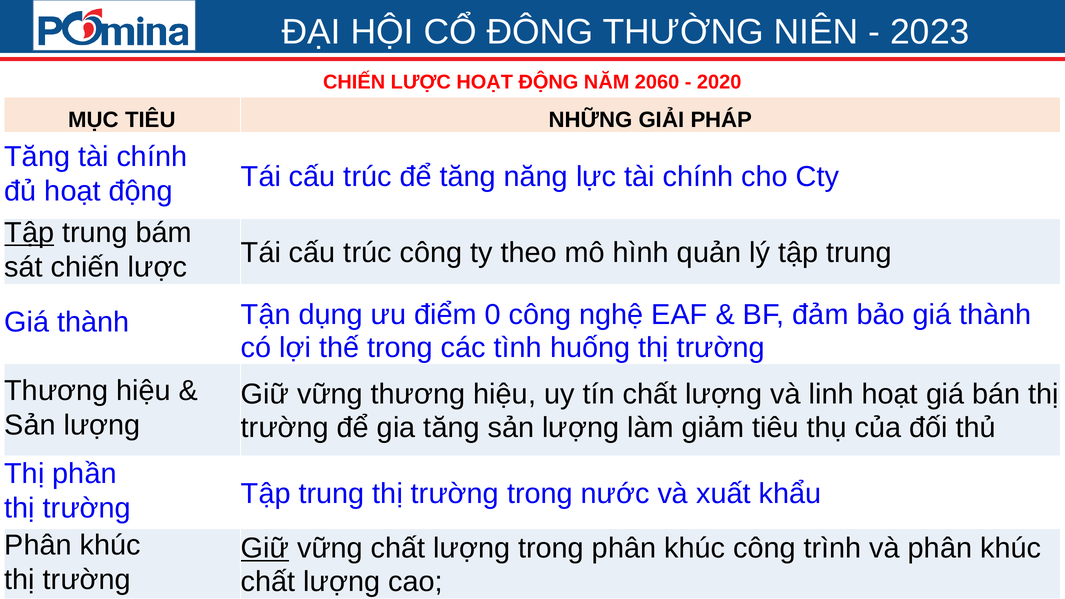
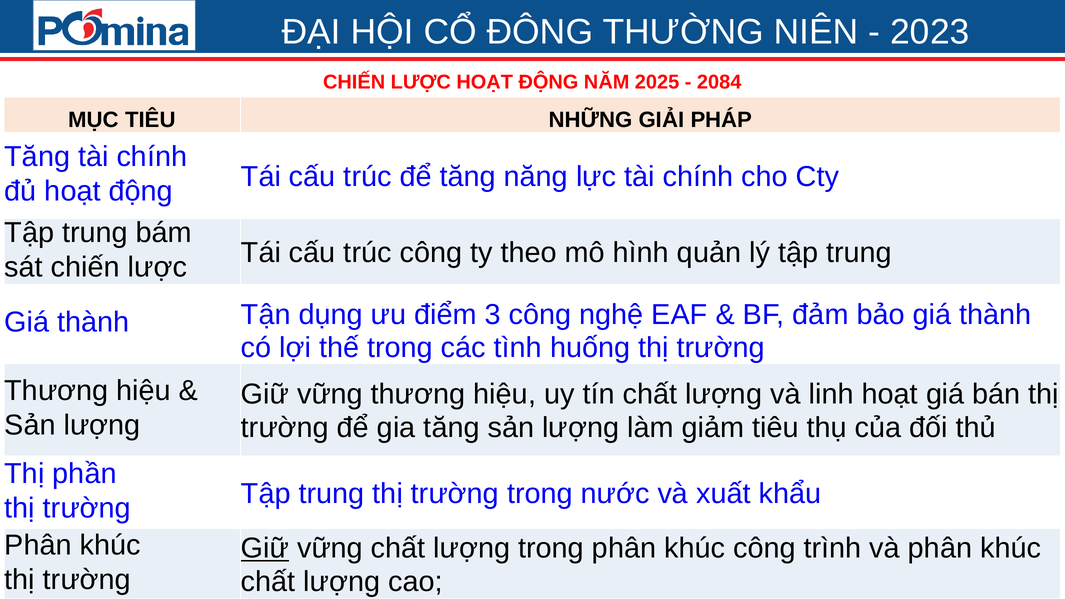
2060: 2060 -> 2025 (657, 82)
2020: 2020 -> 2084 (719, 82)
Tập underline: present -> none (29, 233)
0: 0 -> 3 (493, 315)
